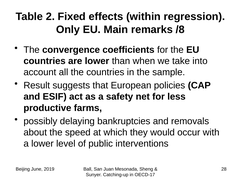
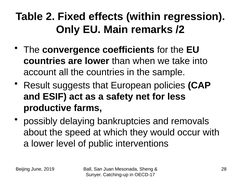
/8: /8 -> /2 (180, 29)
